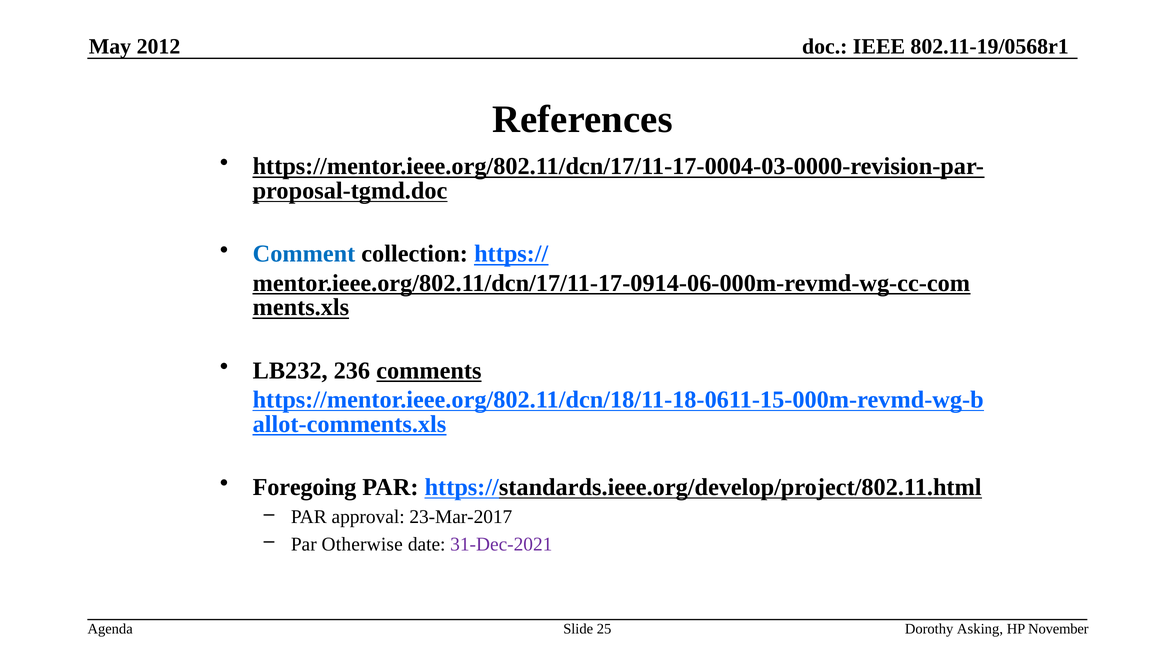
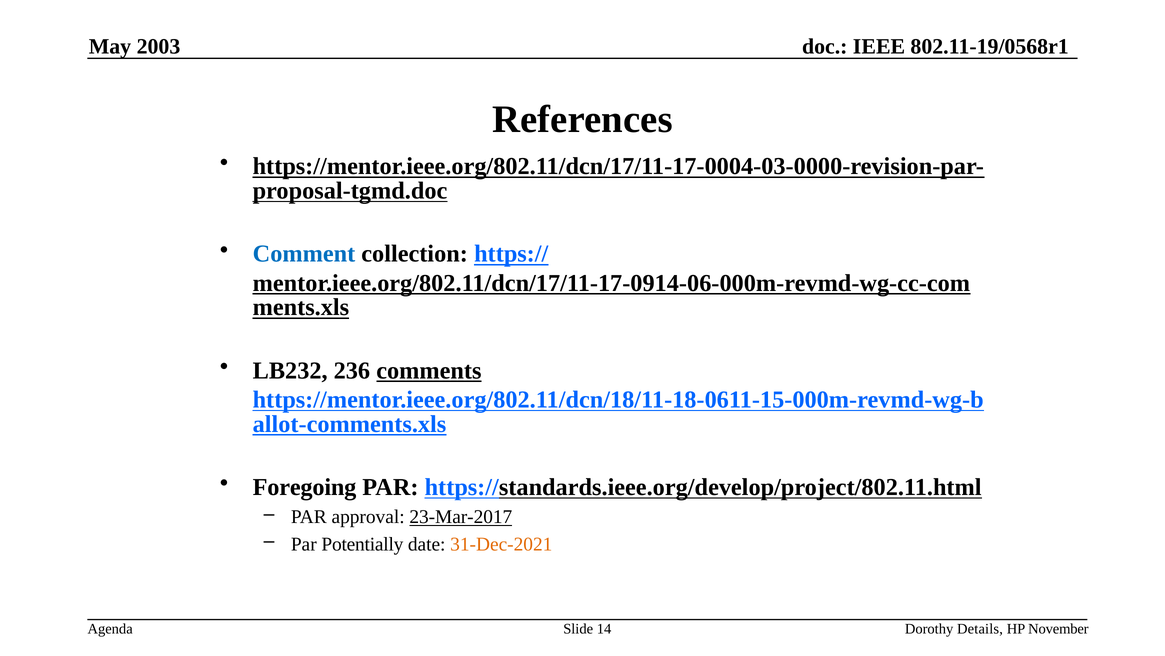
2012: 2012 -> 2003 (158, 47)
23-Mar-2017 underline: none -> present (461, 517)
Otherwise: Otherwise -> Potentially (362, 544)
31-Dec-2021 colour: purple -> orange (501, 544)
25: 25 -> 14 (604, 628)
Asking: Asking -> Details (980, 628)
